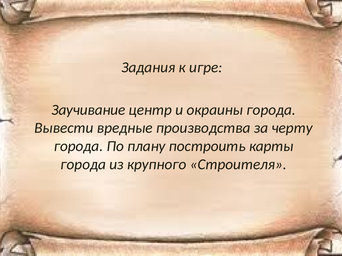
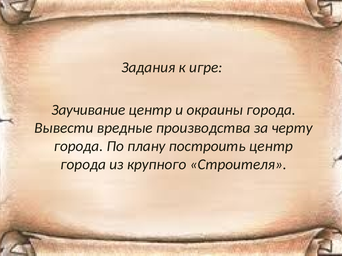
построить карты: карты -> центр (271, 146)
